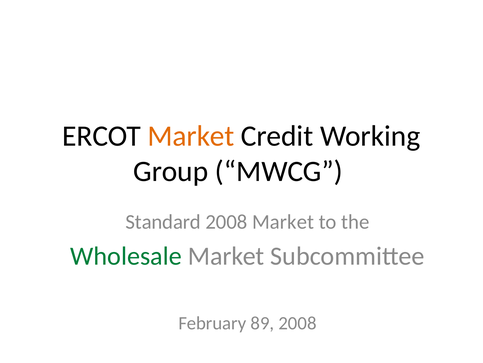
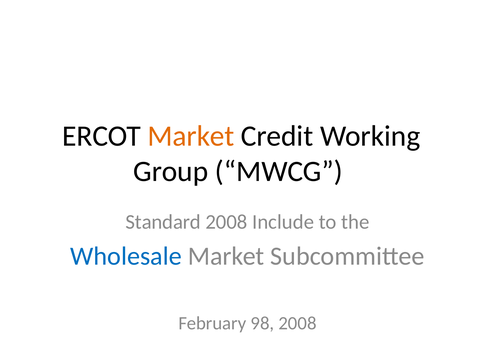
2008 Market: Market -> Include (283, 222)
Wholesale colour: green -> blue (126, 256)
89: 89 -> 98 (262, 323)
